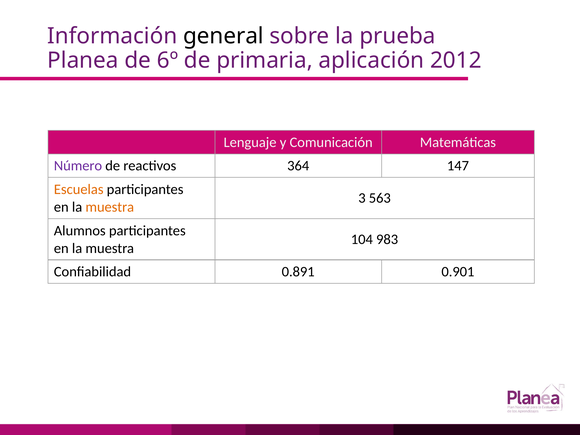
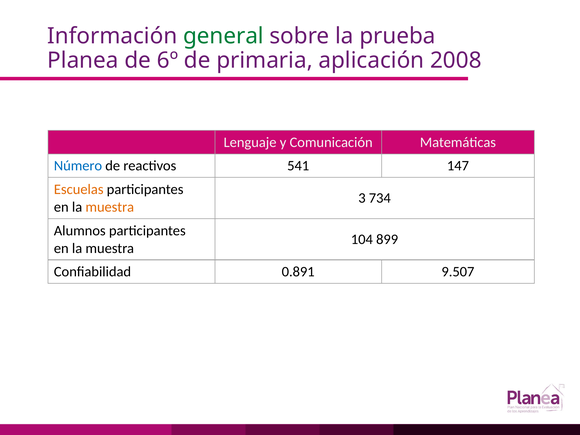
general colour: black -> green (223, 36)
2012: 2012 -> 2008 (456, 60)
Número colour: purple -> blue (78, 166)
364: 364 -> 541 (298, 166)
563: 563 -> 734 (380, 198)
983: 983 -> 899 (387, 239)
0.901: 0.901 -> 9.507 (458, 272)
